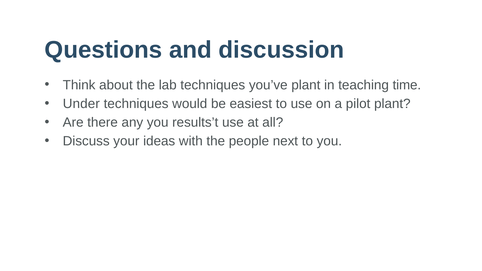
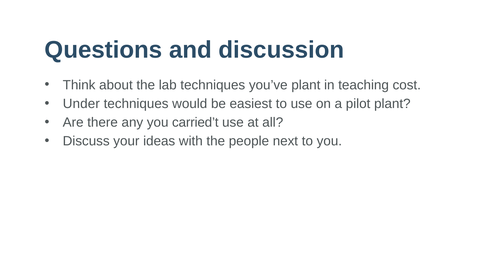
time: time -> cost (407, 85)
results’t: results’t -> carried’t (195, 122)
